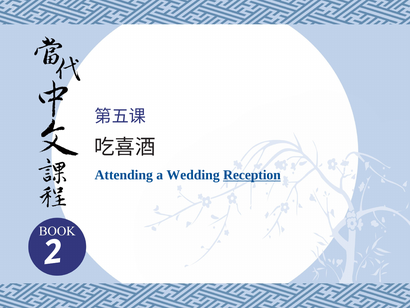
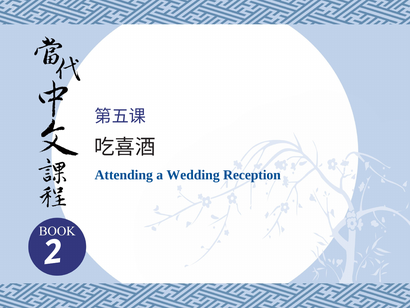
Reception underline: present -> none (252, 175)
